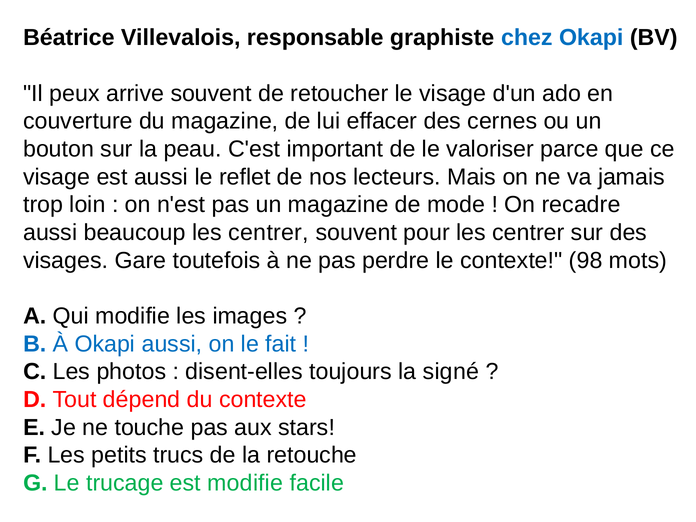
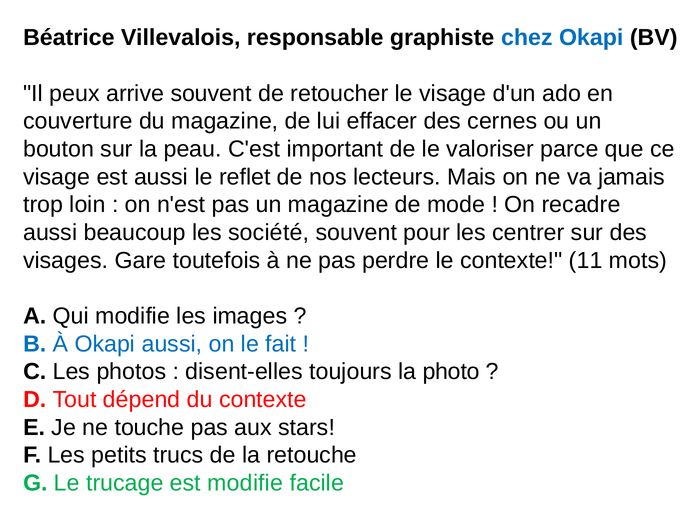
beaucoup les centrer: centrer -> société (269, 233)
98: 98 -> 11 (586, 260)
signé: signé -> photo (451, 372)
